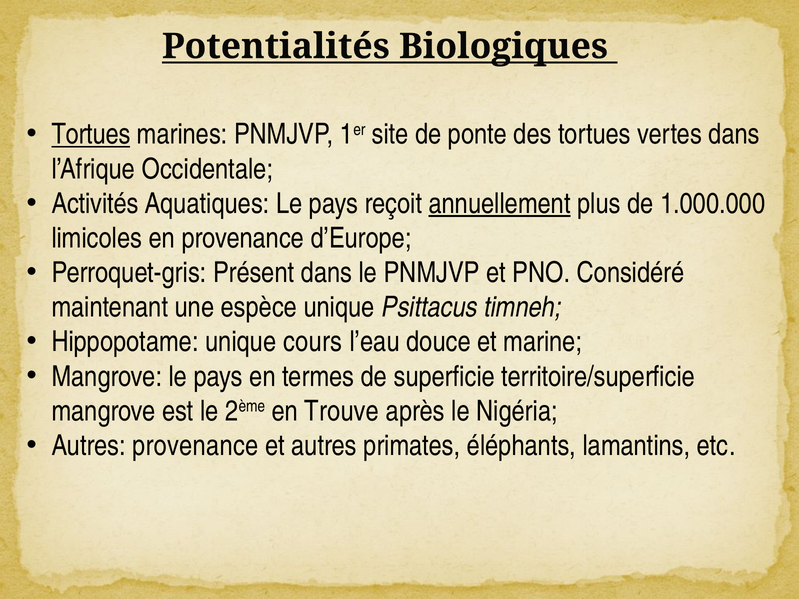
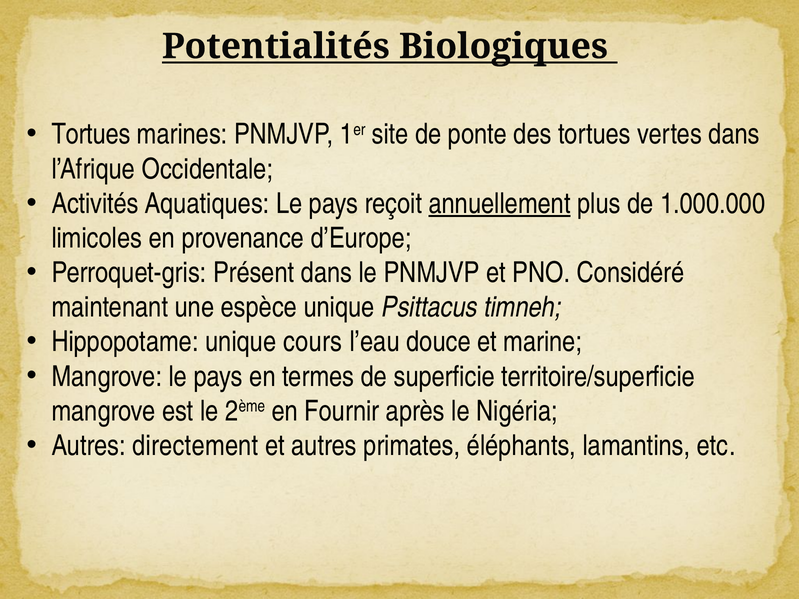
Tortues underline: present -> none (91, 134)
Trouve: Trouve -> Fournir (342, 411)
Autres provenance: provenance -> directement (195, 446)
